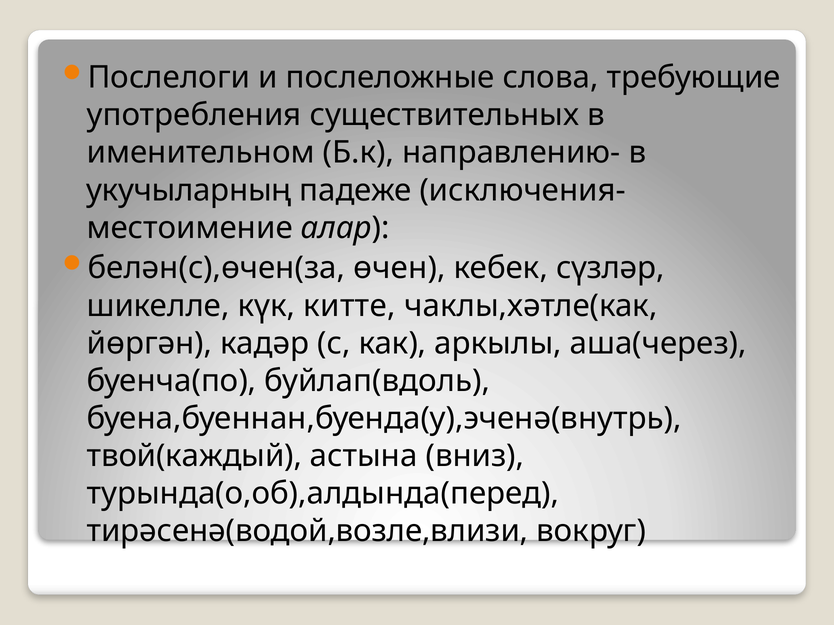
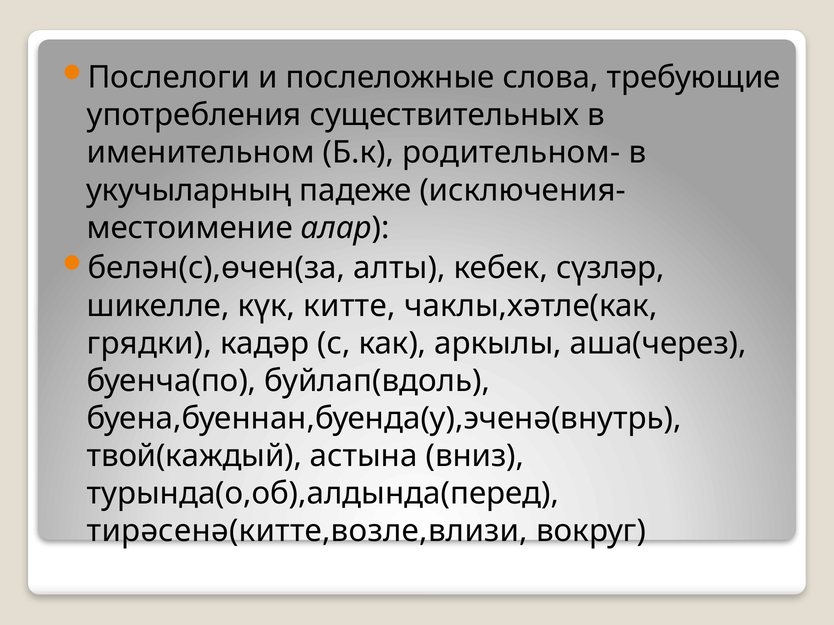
направлению-: направлению- -> родительном- (511, 153)
өчен: өчен -> алты (399, 268)
йөргән: йөргән -> грядки (149, 343)
тирәсенә(водой,возле,влизи: тирәсенә(водой,возле,влизи -> тирәсенә(китте,возле,влизи (307, 531)
